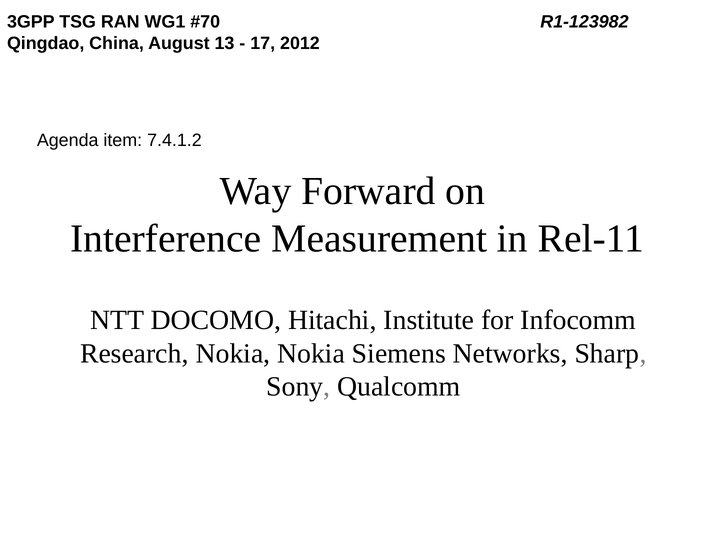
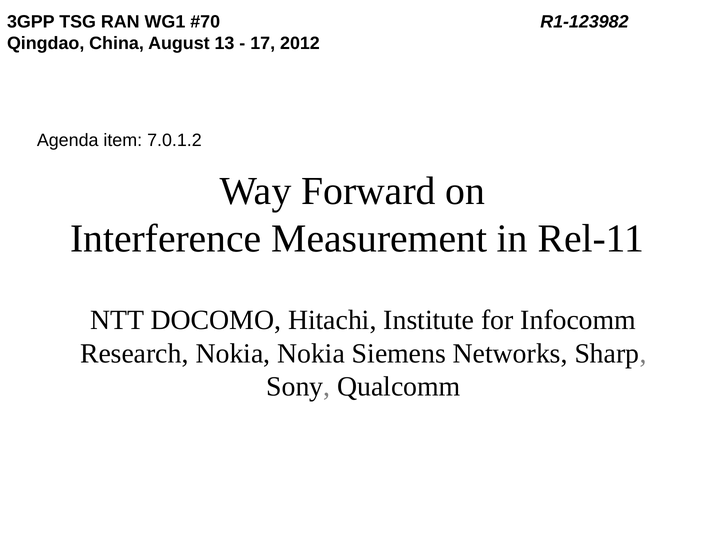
7.4.1.2: 7.4.1.2 -> 7.0.1.2 (174, 141)
